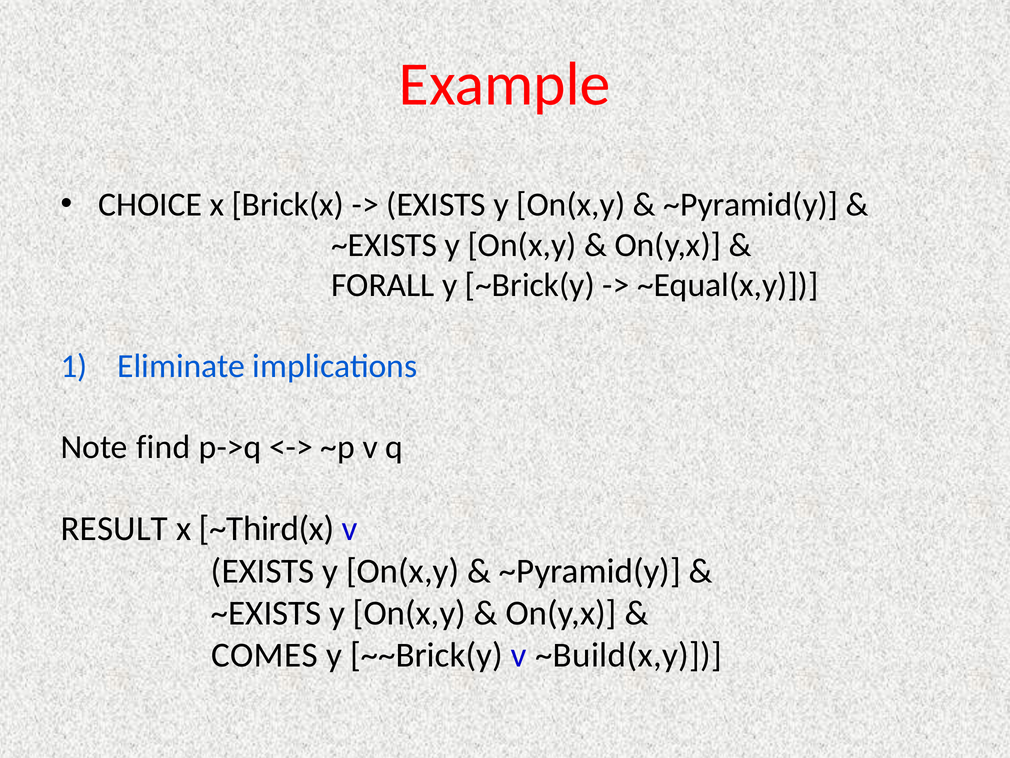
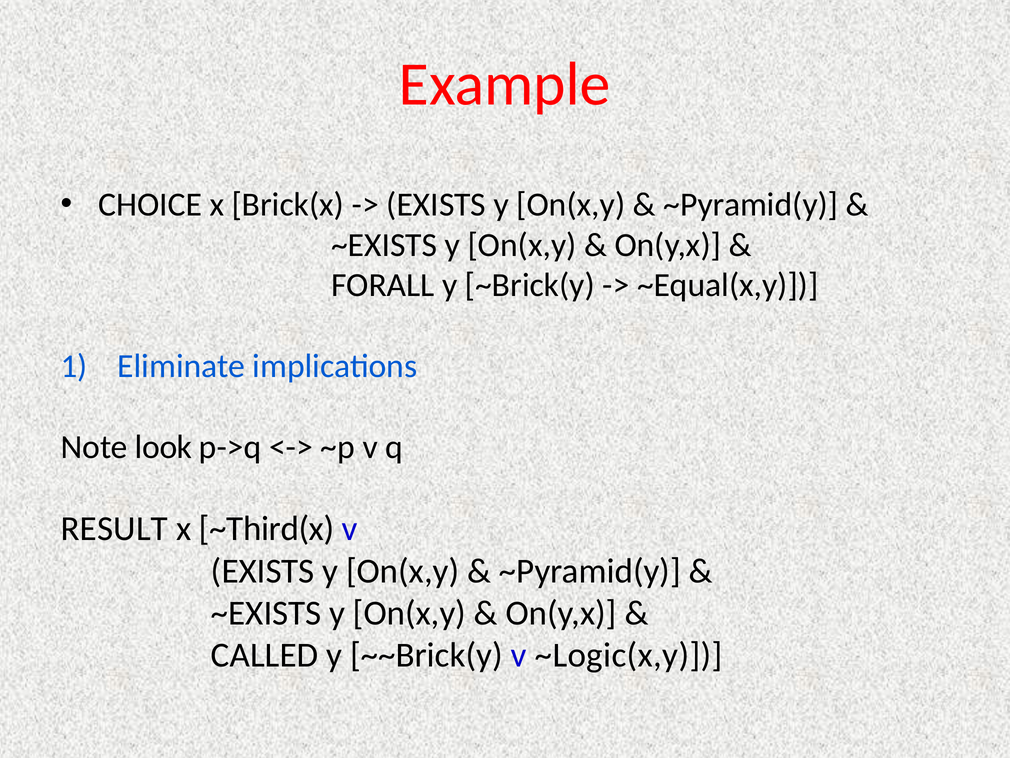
find: find -> look (164, 447)
COMES: COMES -> CALLED (265, 655)
~Build(x,y: ~Build(x,y -> ~Logic(x,y (629, 655)
